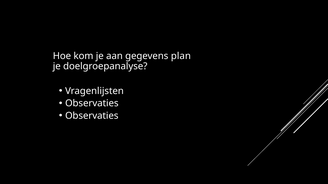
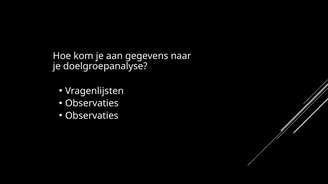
plan: plan -> naar (181, 56)
